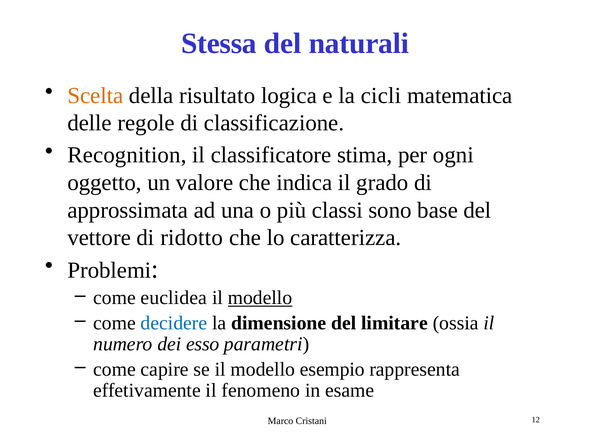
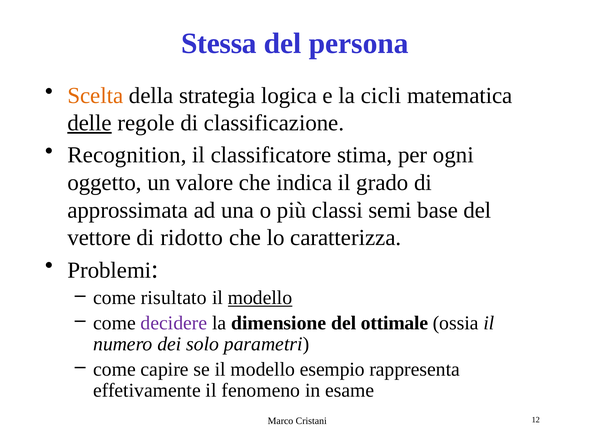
naturali: naturali -> persona (359, 43)
risultato: risultato -> strategia (217, 96)
delle underline: none -> present (90, 123)
sono: sono -> semi (390, 210)
euclidea: euclidea -> risultato (174, 298)
decidere colour: blue -> purple (174, 323)
limitare: limitare -> ottimale (395, 323)
esso: esso -> solo (203, 344)
